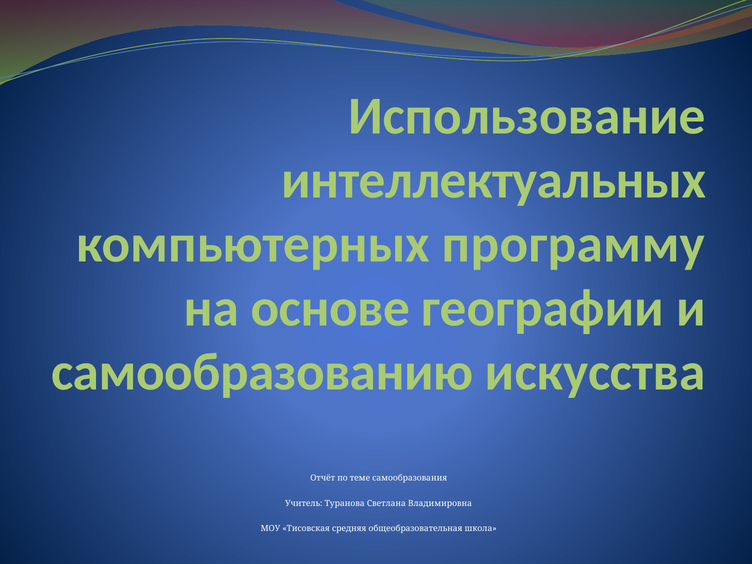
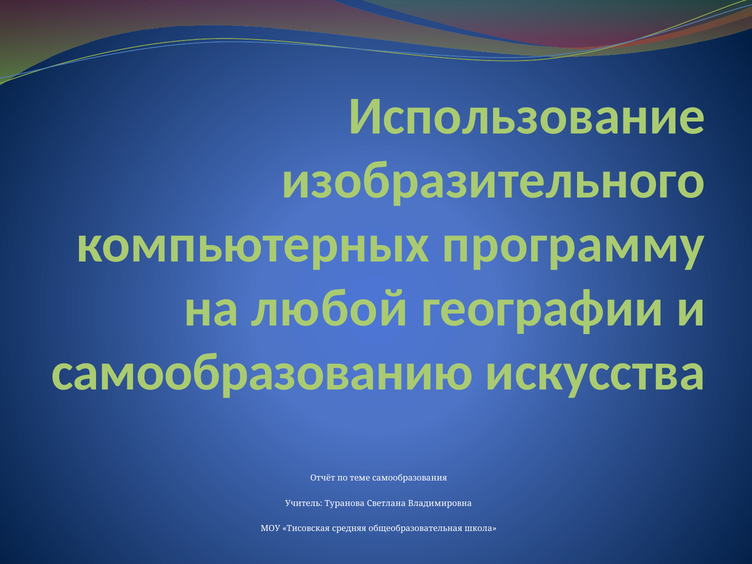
интеллектуальных: интеллектуальных -> изобразительного (493, 180)
основе: основе -> любой (330, 308)
